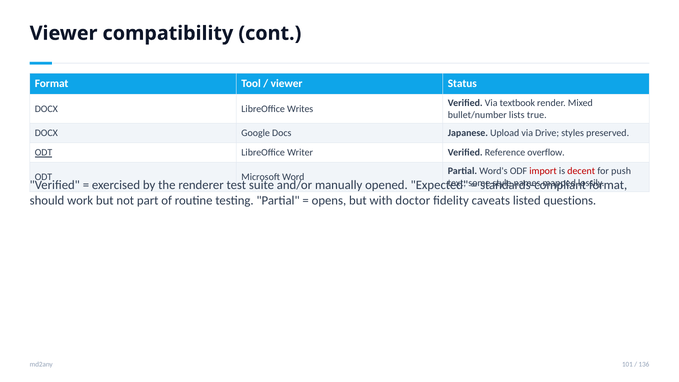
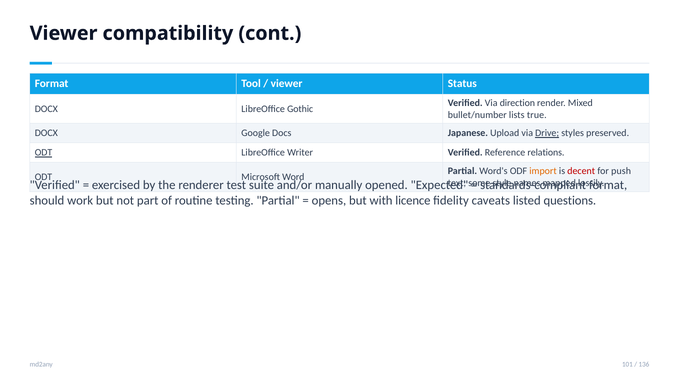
textbook: textbook -> direction (517, 103)
Writes: Writes -> Gothic (300, 109)
Drive underline: none -> present (547, 133)
overflow: overflow -> relations (546, 153)
import colour: red -> orange (543, 171)
doctor: doctor -> licence (413, 200)
